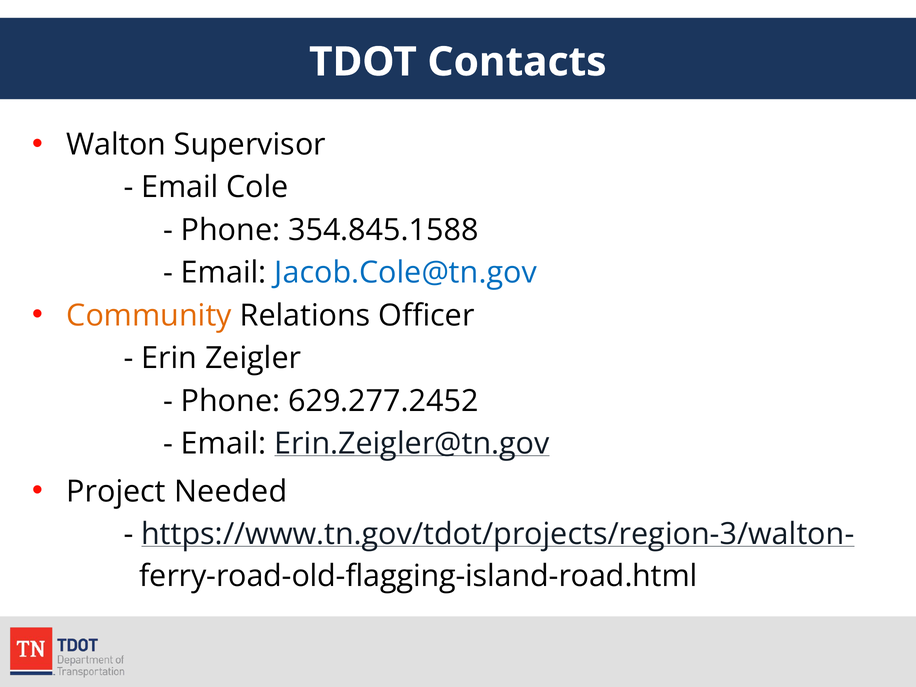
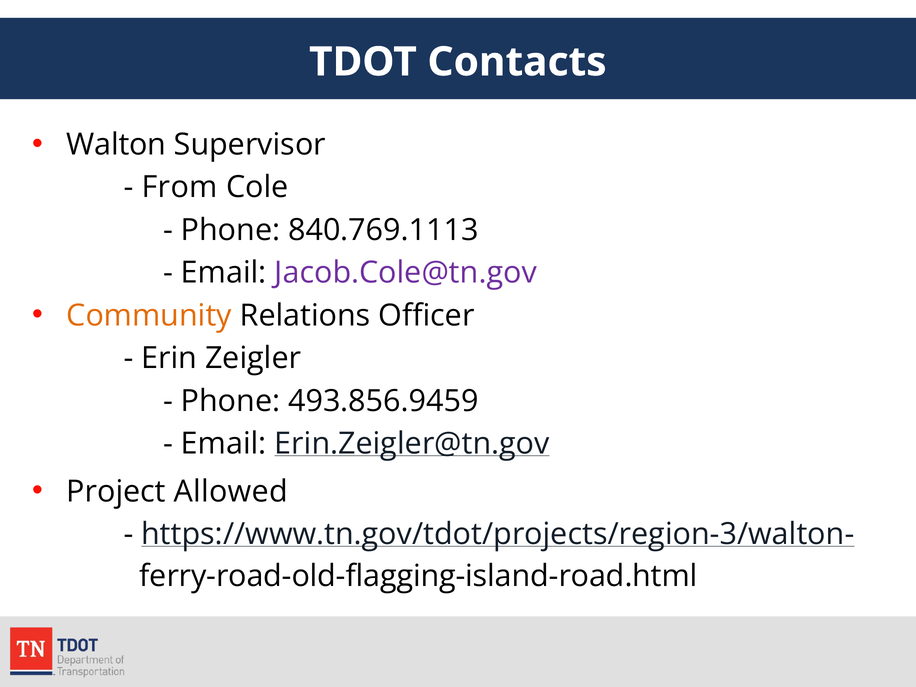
Email: Email -> From (180, 187)
354.845.1588: 354.845.1588 -> 840.769.1113 (383, 230)
Jacob.Cole@tn.gov colour: blue -> purple (406, 273)
629.277.2452: 629.277.2452 -> 493.856.9459 (383, 401)
Needed: Needed -> Allowed (231, 492)
